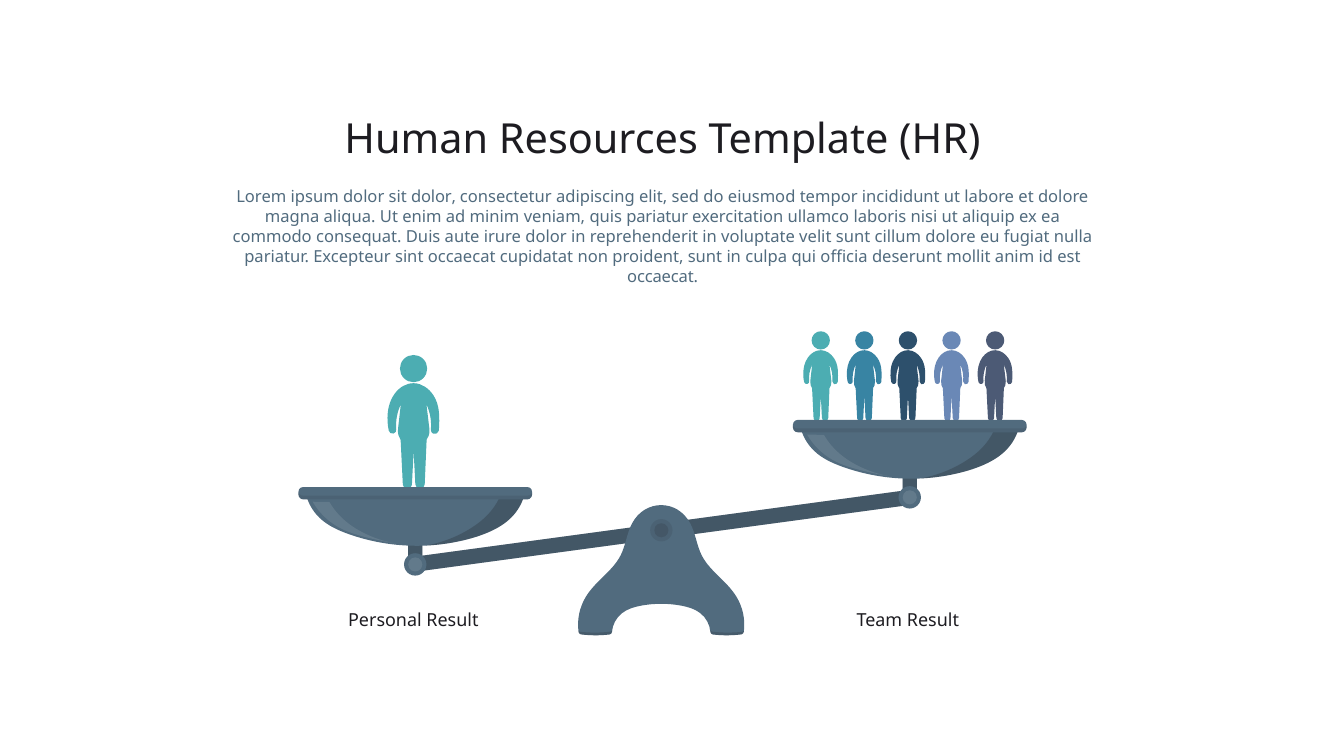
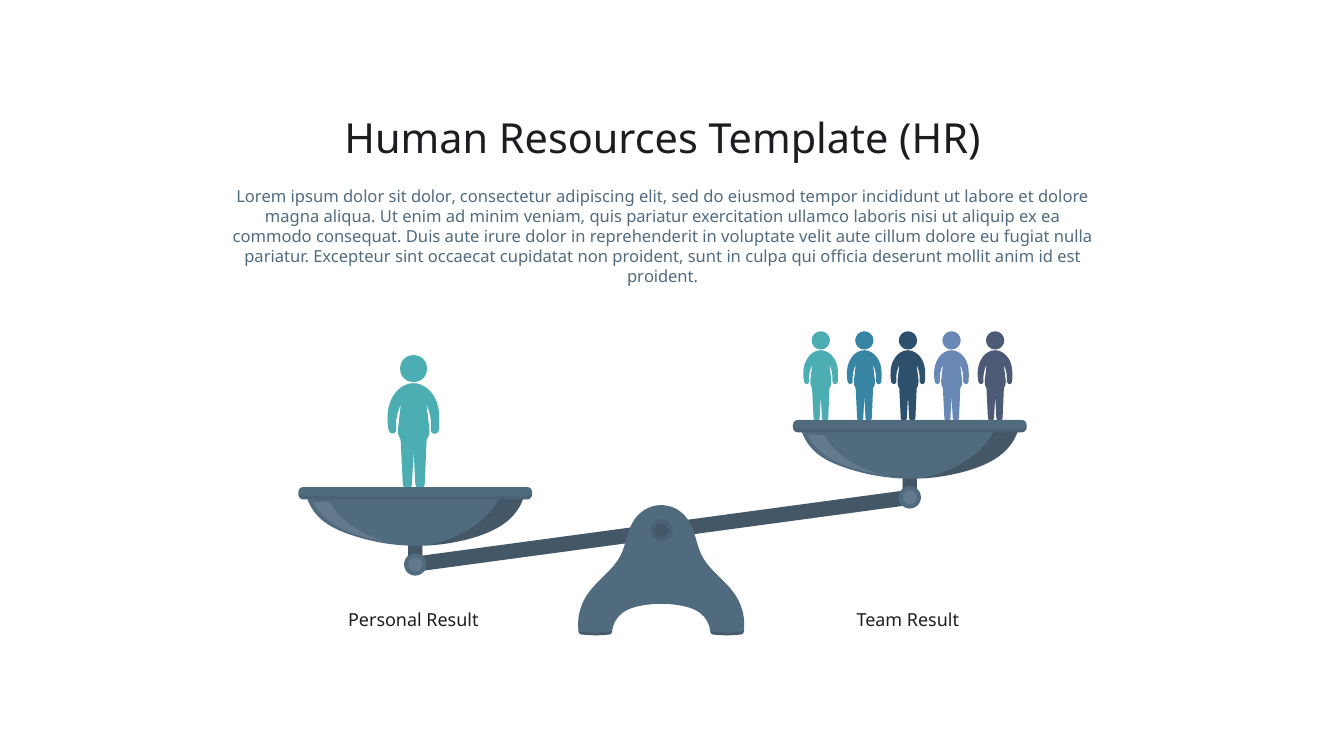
velit sunt: sunt -> aute (853, 237)
occaecat: occaecat -> proident (663, 277)
